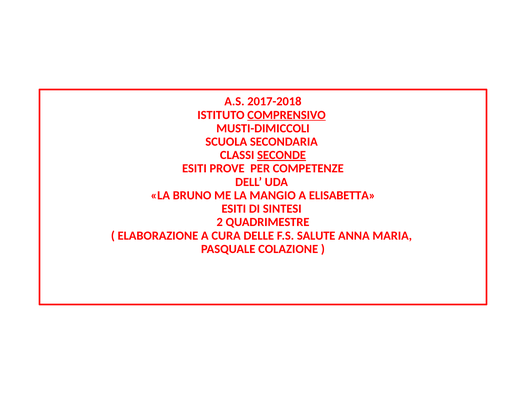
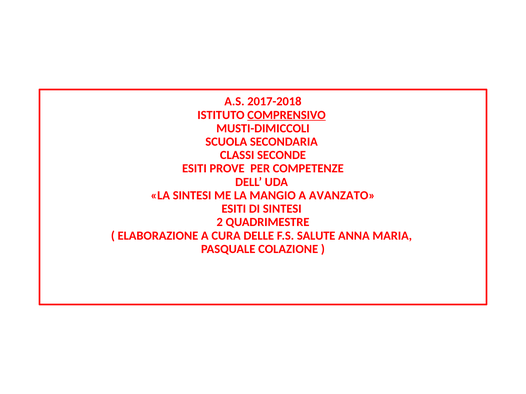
SECONDE underline: present -> none (282, 155)
LA BRUNO: BRUNO -> SINTESI (192, 196)
ELISABETTA: ELISABETTA -> AVANZATO (342, 196)
